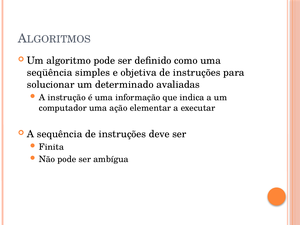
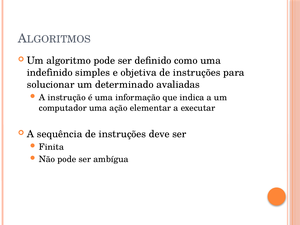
seqüência: seqüência -> indefinido (50, 73)
